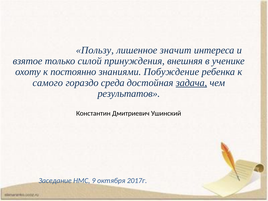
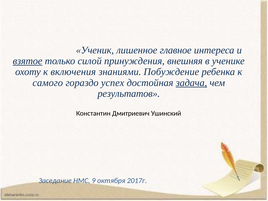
Пользу: Пользу -> Ученик (95, 50)
значит: значит -> главное (176, 50)
взятое underline: none -> present (28, 61)
постоянно: постоянно -> включения (73, 72)
среда: среда -> успех (113, 83)
